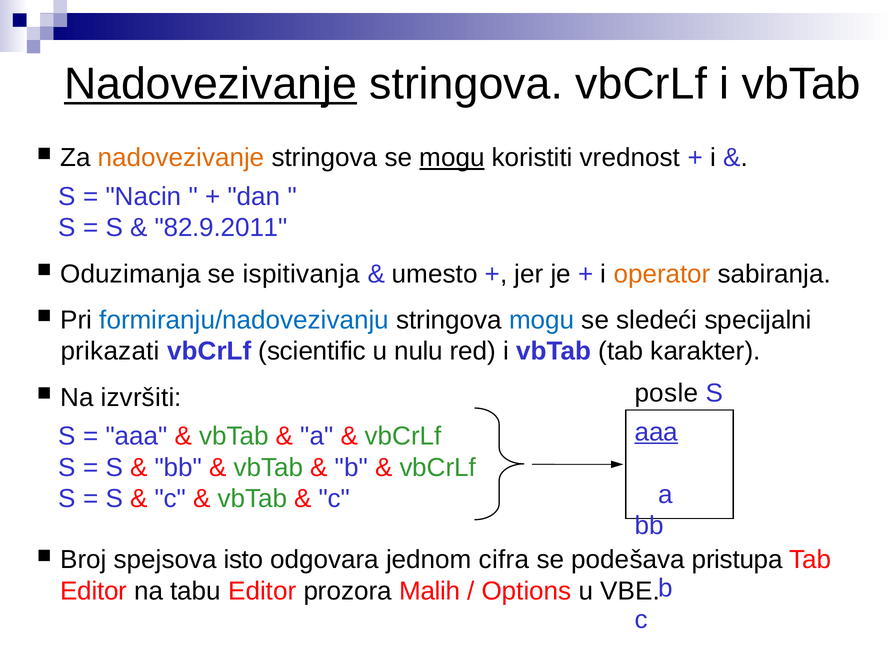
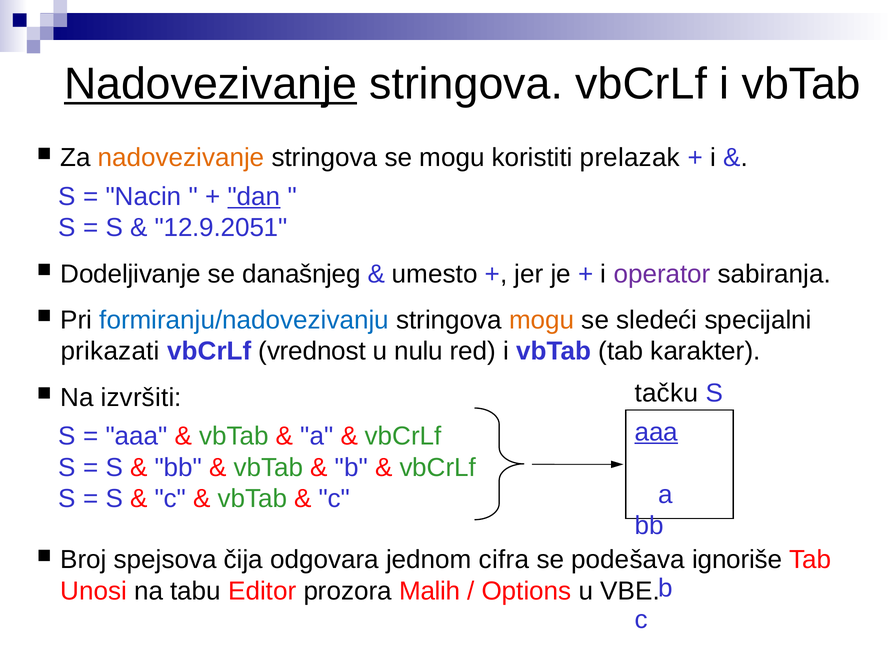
mogu underline: present -> none (452, 158)
vrednost: vrednost -> prelazak (630, 158)
dan underline: none -> present (254, 197)
82.9.2011: 82.9.2011 -> 12.9.2051 (221, 228)
Oduzimanja: Oduzimanja -> Dodeljivanje (131, 274)
ispitivanja: ispitivanja -> današnjeg (302, 274)
operator colour: orange -> purple (662, 274)
mogu colour: blue -> orange (542, 320)
scientific: scientific -> vrednost (312, 352)
posle: posle -> tačku (666, 393)
isto: isto -> čija (243, 560)
pristupa: pristupa -> ignoriše (737, 560)
Editor: Editor -> Unosi (94, 591)
